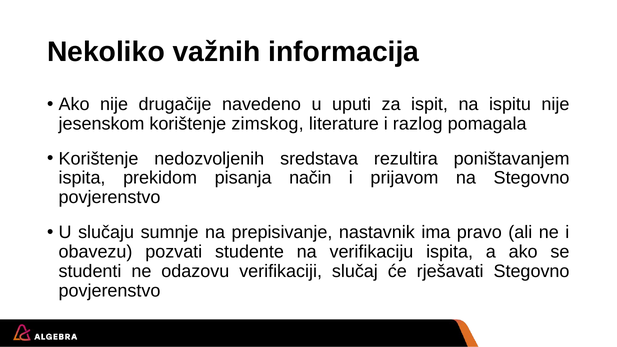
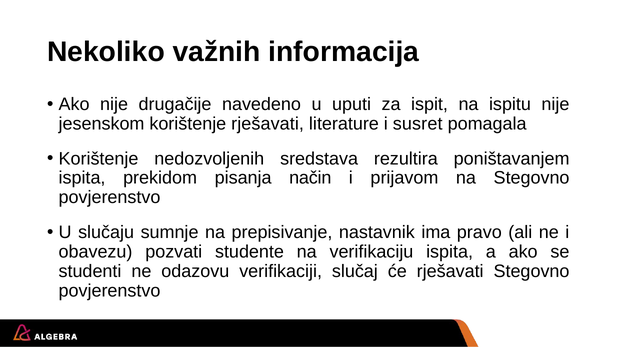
korištenje zimskog: zimskog -> rješavati (268, 124)
razlog: razlog -> susret (418, 124)
